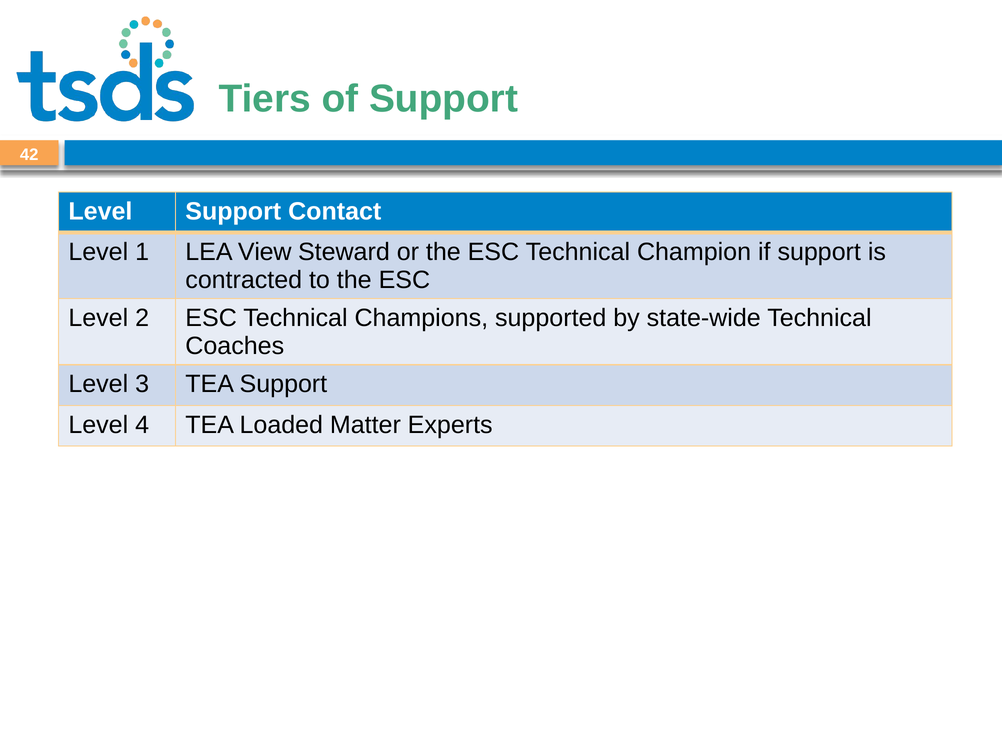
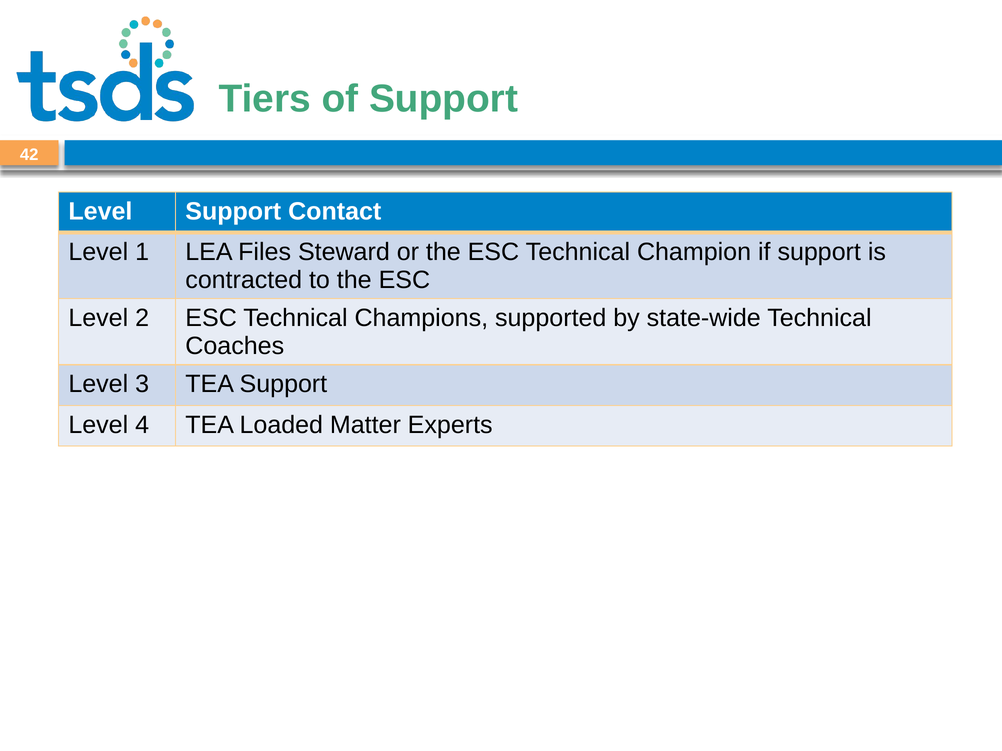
View: View -> Files (265, 252)
